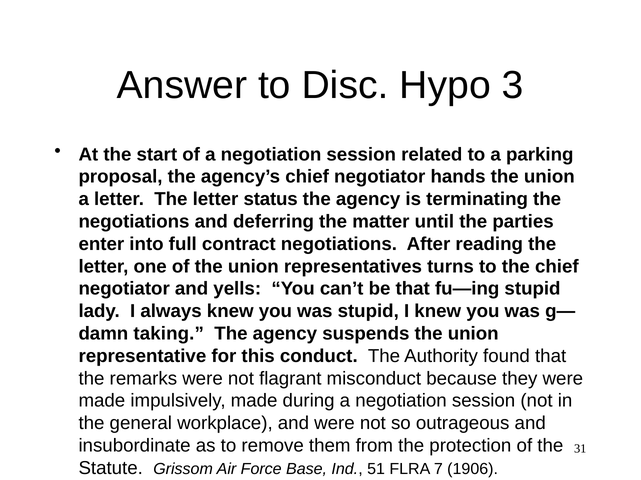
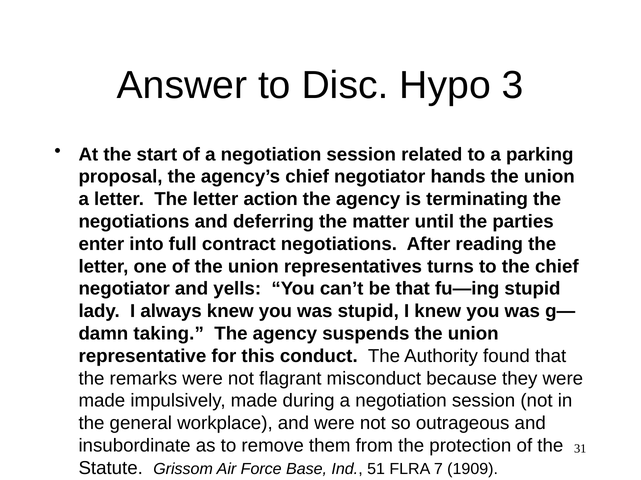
status: status -> action (271, 199)
1906: 1906 -> 1909 (473, 470)
